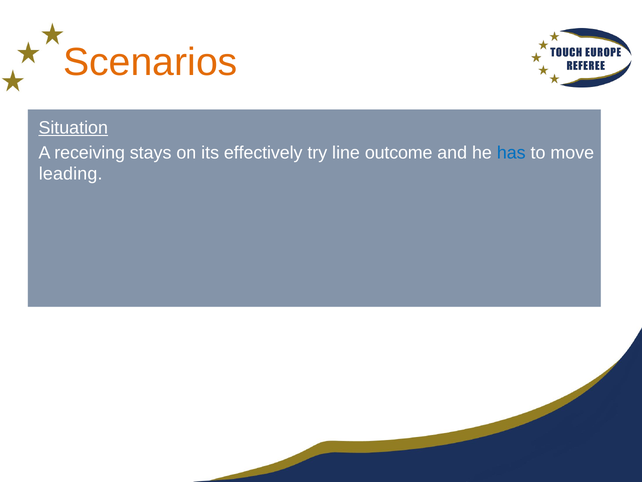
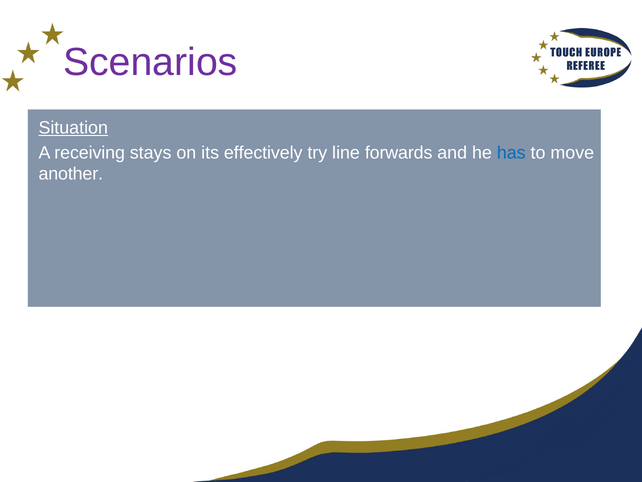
Scenarios colour: orange -> purple (150, 62)
outcome: outcome -> forwards (399, 152)
leading: leading -> another (71, 174)
